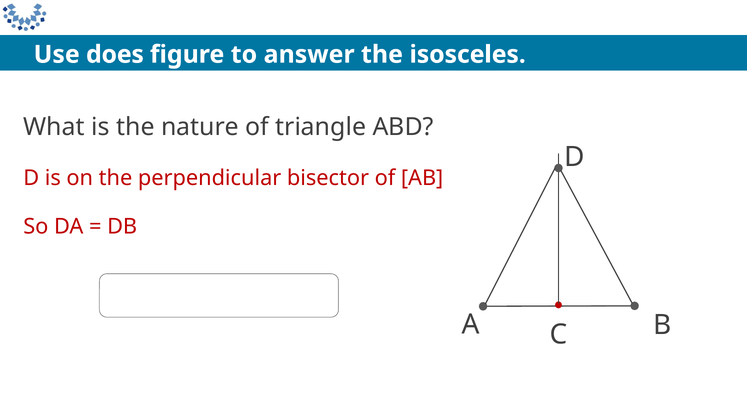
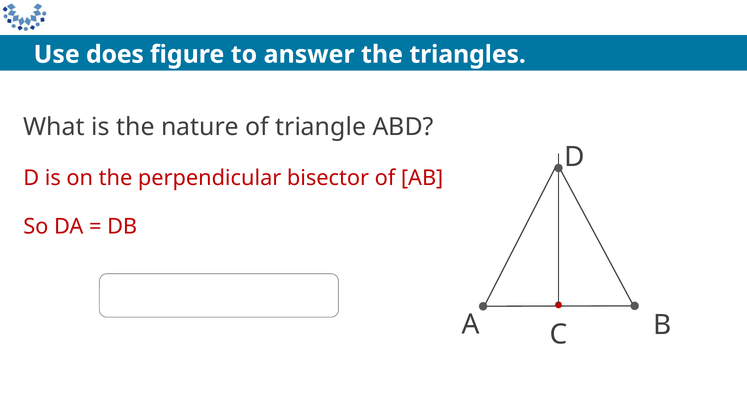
the isosceles: isosceles -> triangles (468, 55)
